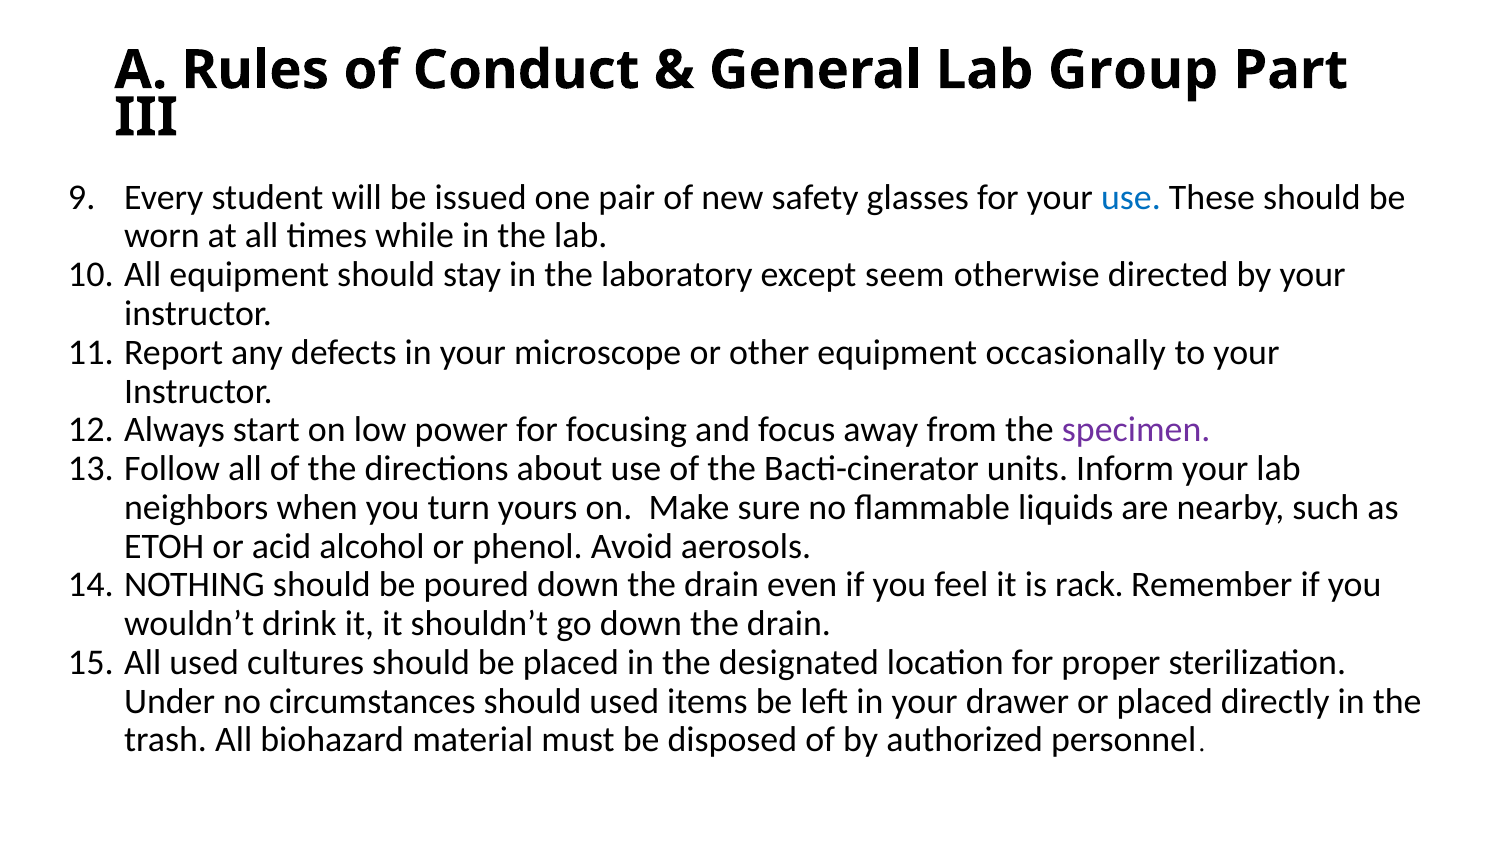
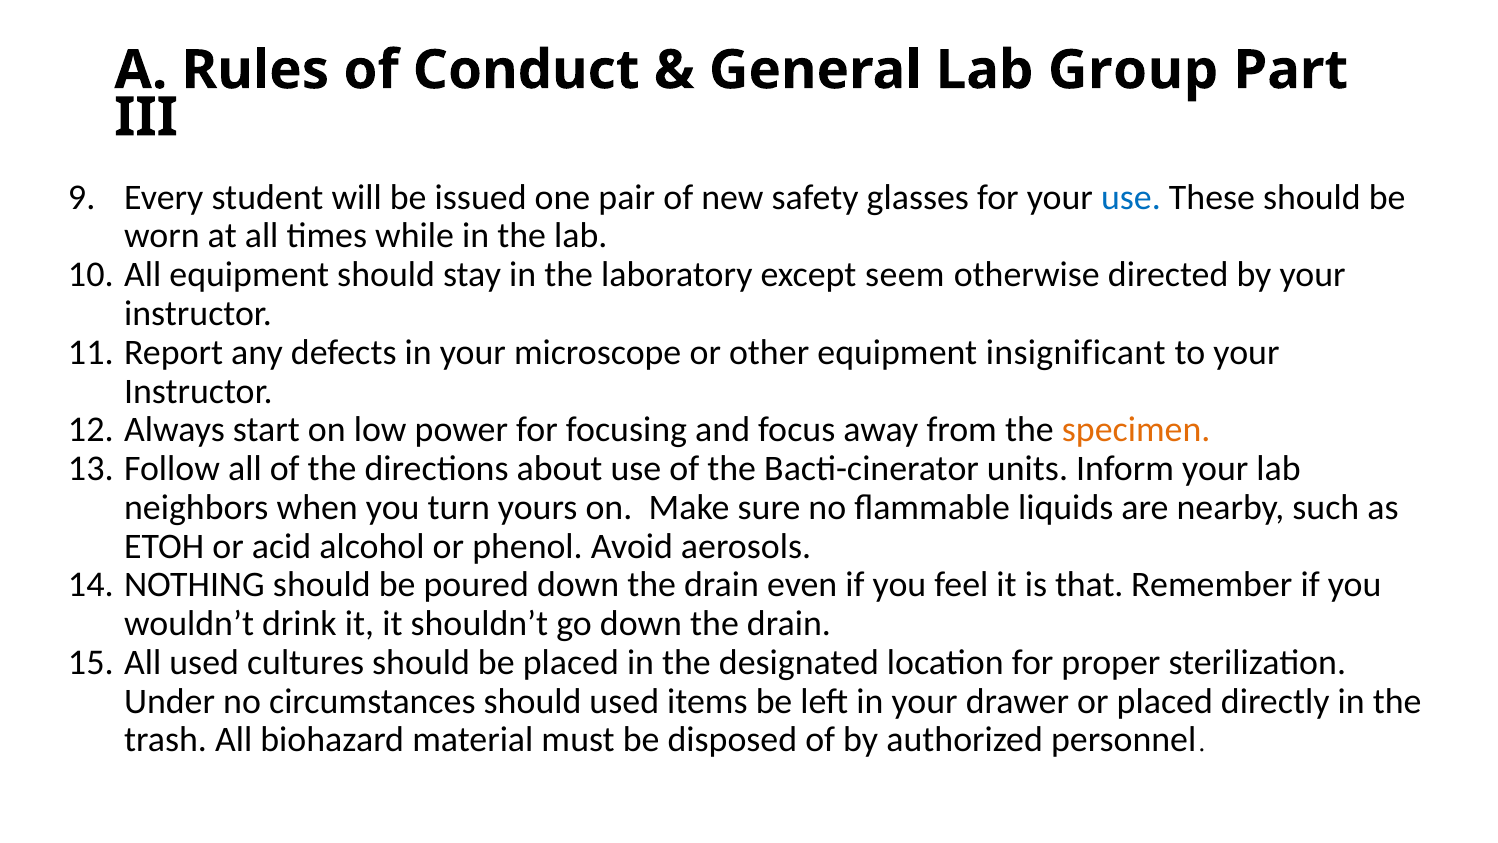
occasionally: occasionally -> insignificant (1076, 352)
specimen colour: purple -> orange (1136, 430)
rack: rack -> that (1089, 585)
